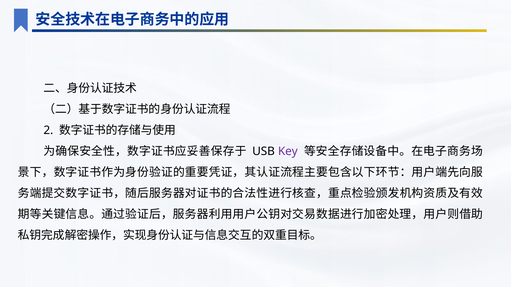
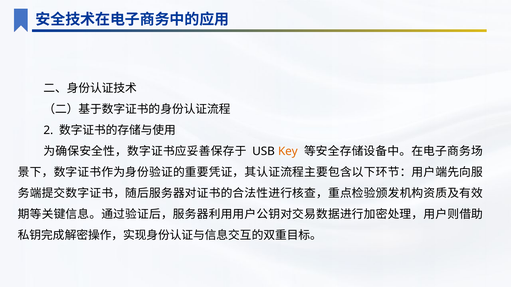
Key colour: purple -> orange (288, 152)
